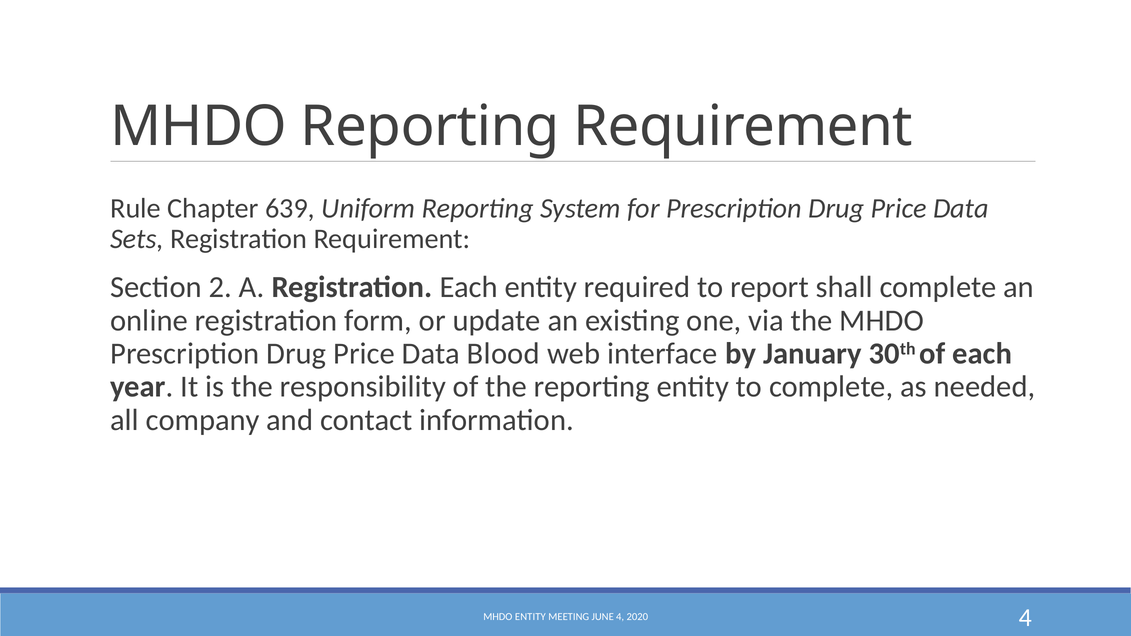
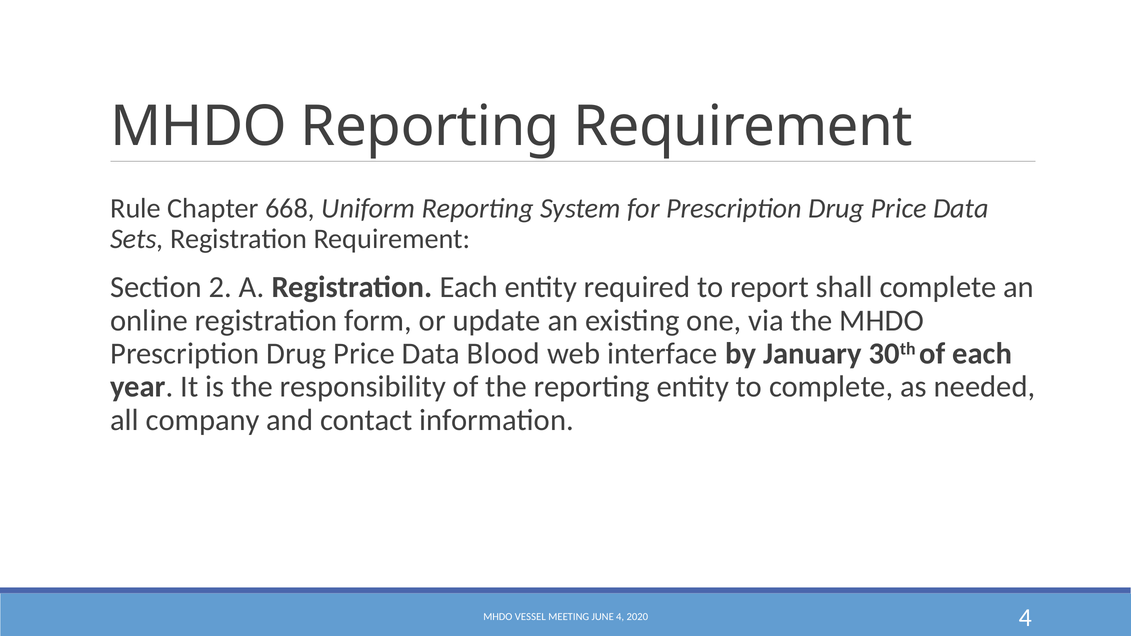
639: 639 -> 668 (290, 209)
MHDO ENTITY: ENTITY -> VESSEL (530, 617)
